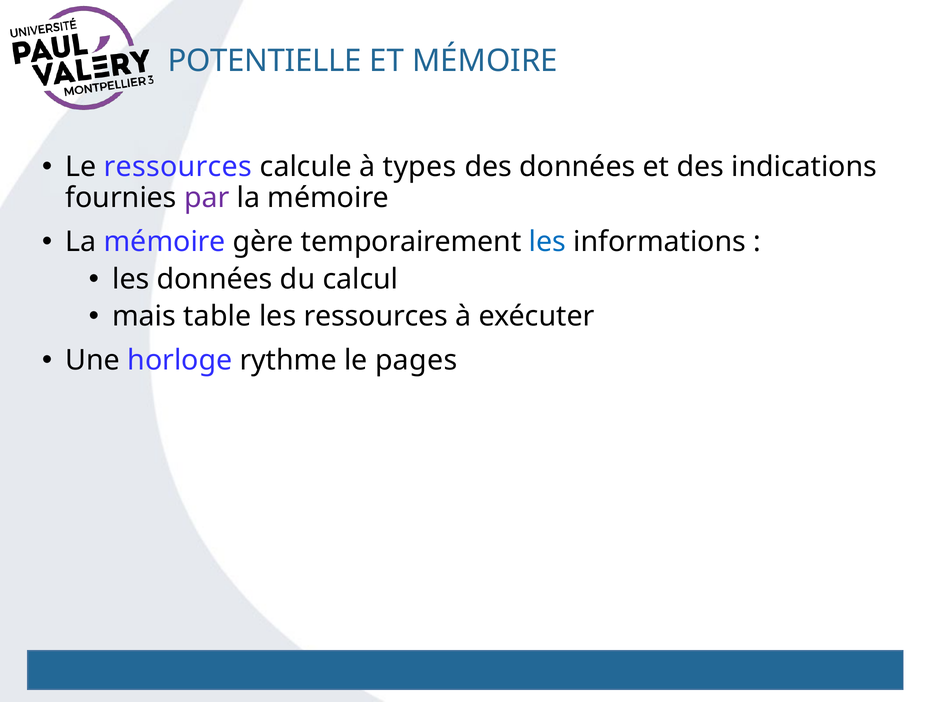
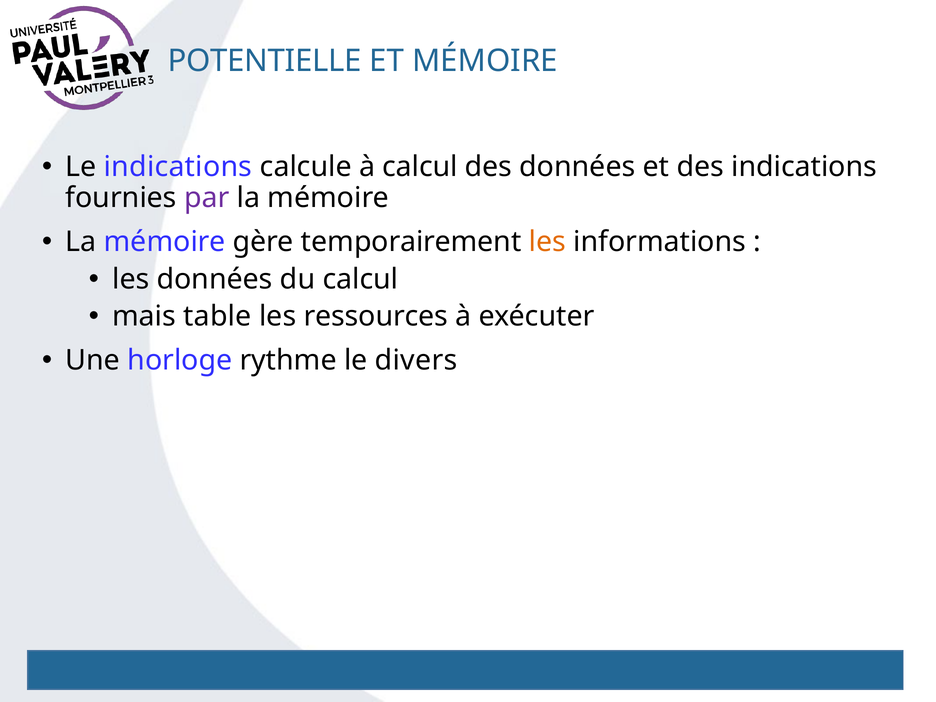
Le ressources: ressources -> indications (178, 167)
à types: types -> calcul (420, 167)
les colour: blue -> orange (547, 242)
pages: pages -> divers (416, 360)
